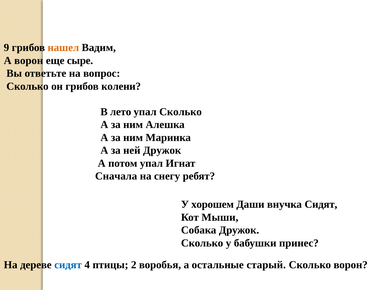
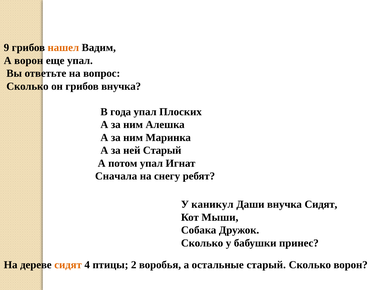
еще сыре: сыре -> упал (80, 60)
грибов колени: колени -> внучка (121, 86)
лето: лето -> года (121, 112)
упал Сколько: Сколько -> Плоских (181, 112)
ней Дружок: Дружок -> Старый (162, 150)
хорошем: хорошем -> каникул (212, 204)
сидят colour: blue -> orange (68, 264)
